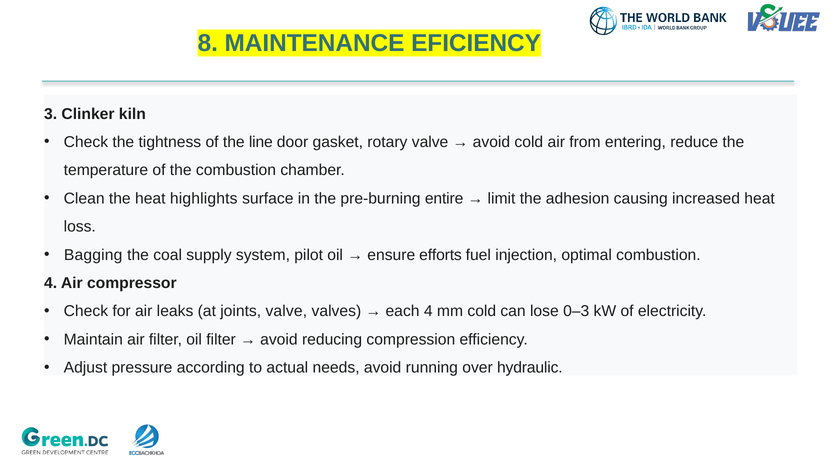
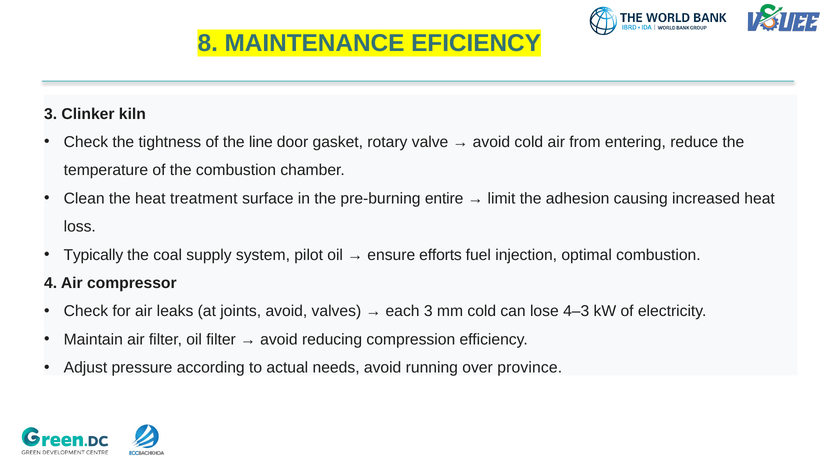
highlights: highlights -> treatment (204, 199)
Bagging: Bagging -> Typically (93, 255)
joints valve: valve -> avoid (286, 311)
each 4: 4 -> 3 (428, 311)
0–3: 0–3 -> 4–3 (576, 311)
hydraulic: hydraulic -> province (530, 368)
